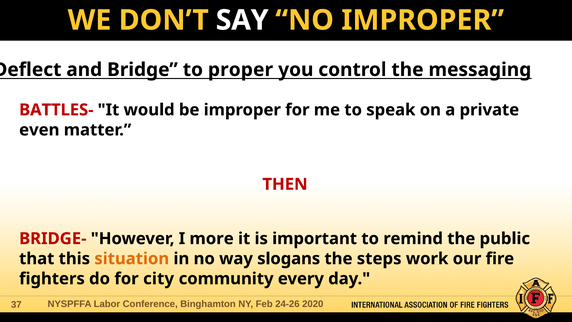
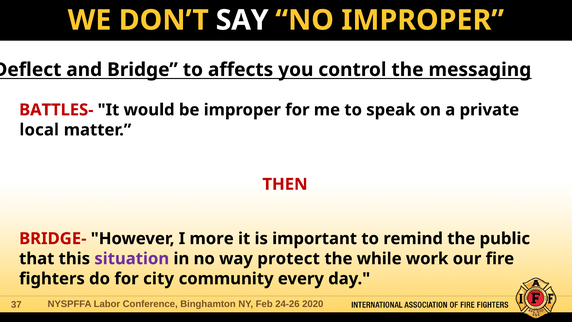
proper: proper -> affects (241, 70)
even: even -> local (39, 130)
situation colour: orange -> purple (132, 258)
slogans: slogans -> protect (289, 258)
steps: steps -> while (379, 258)
